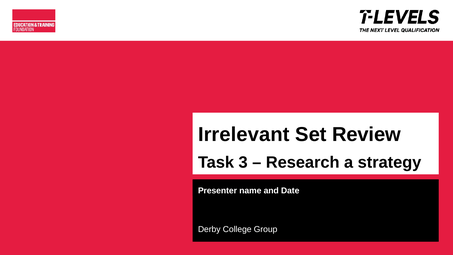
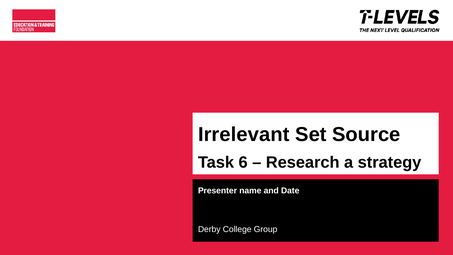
Review: Review -> Source (366, 135)
3: 3 -> 6 (243, 162)
